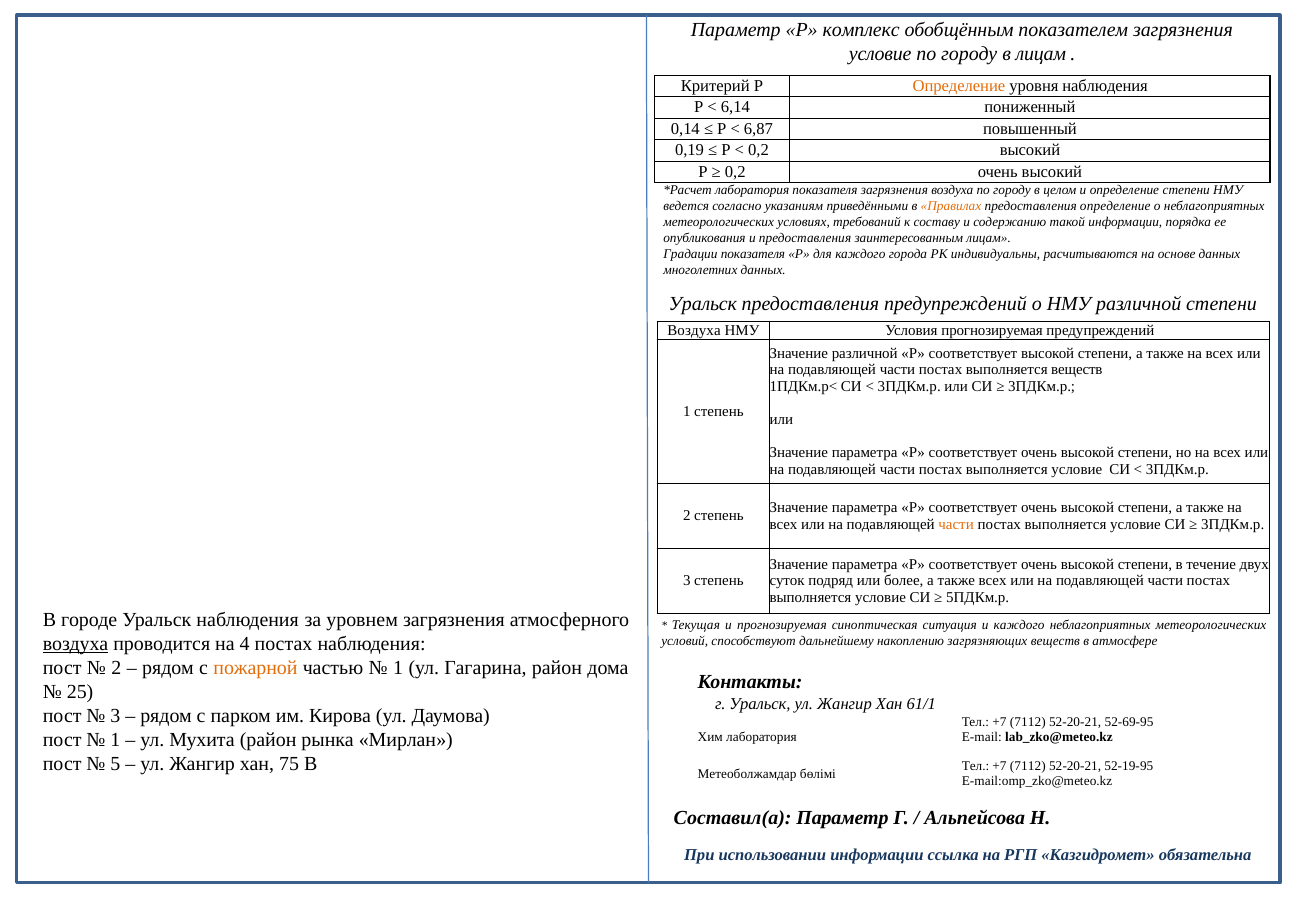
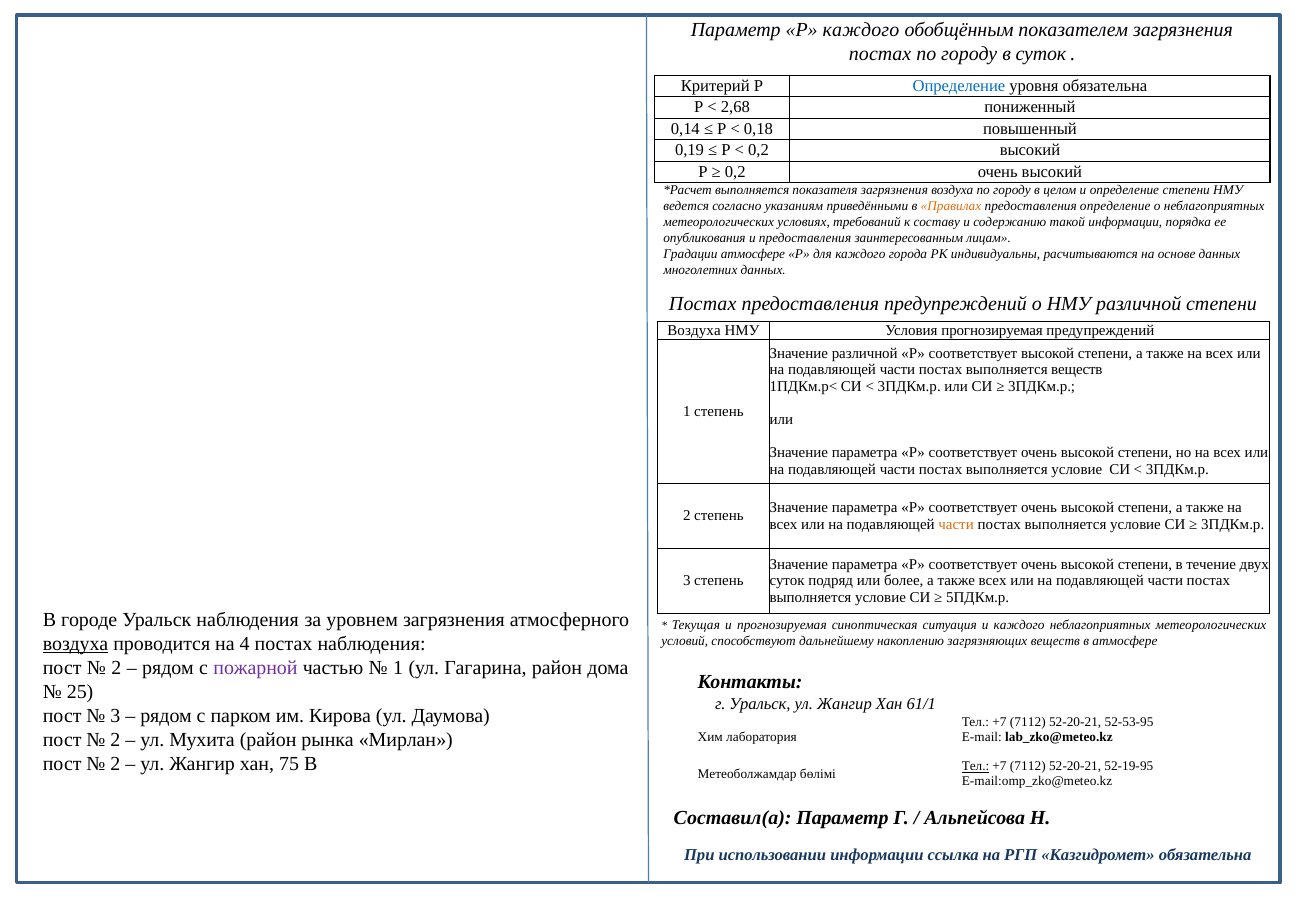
Р комплекс: комплекс -> каждого (861, 30)
условие: условие -> постах (880, 54)
в лицам: лицам -> суток (1041, 54)
Определение colour: orange -> blue (959, 86)
уровня наблюдения: наблюдения -> обязательна (1105, 86)
6,14: 6,14 -> 2,68 (735, 107)
6,87: 6,87 -> 0,18 (758, 129)
лаборатория: лаборатория -> выполняется (752, 190)
Градации показателя: показателя -> атмосфере (753, 254)
Уральск: Уральск -> Постах (703, 304)
пожарной colour: orange -> purple (255, 668)
52-69-95: 52-69-95 -> 52-53-95 (1129, 722)
1: 1 -> 2 (115, 740)
5: 5 -> 2 (115, 764)
Тел underline: none -> present (976, 766)
